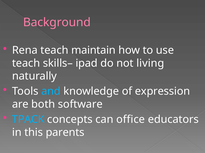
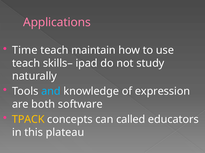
Background: Background -> Applications (57, 23)
Rena: Rena -> Time (25, 50)
living: living -> study (150, 63)
TPACK colour: light blue -> yellow (28, 120)
office: office -> called (131, 120)
parents: parents -> plateau (65, 133)
